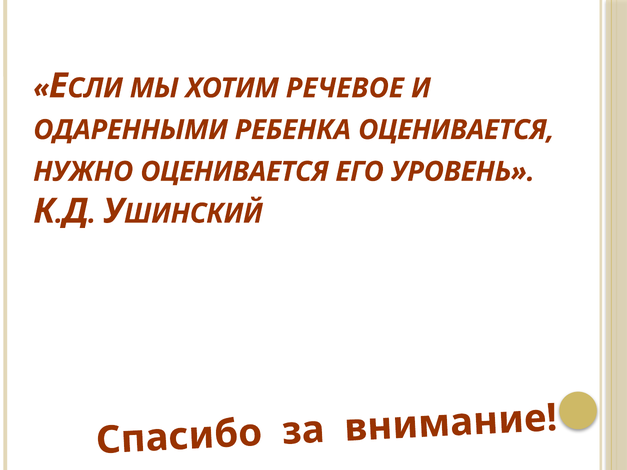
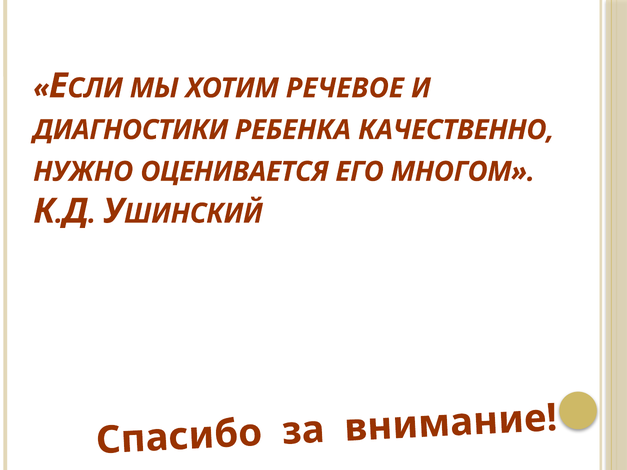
ОДАРЕННЫМИ: ОДАРЕННЫМИ -> ДИАГНОСТИКИ (131, 130)
РЕБЕНКА ОЦЕНИВАЕТСЯ: ОЦЕНИВАЕТСЯ -> КАЧЕСТВЕННО (456, 130)
УРОВЕНЬ: УРОВЕНЬ -> МНОГОМ (463, 172)
